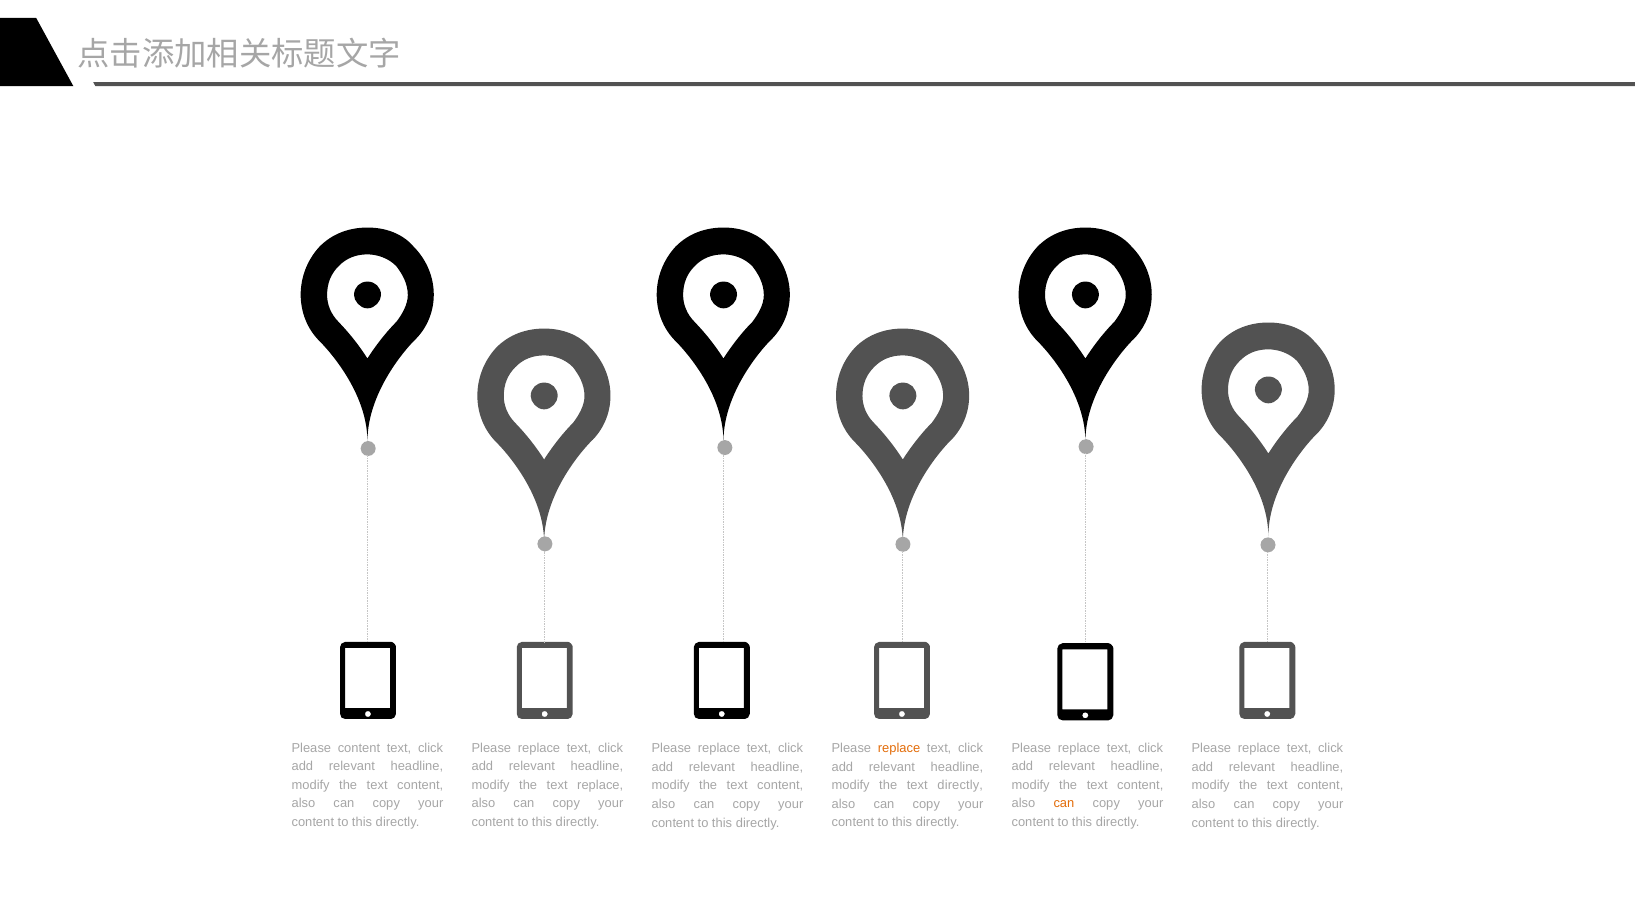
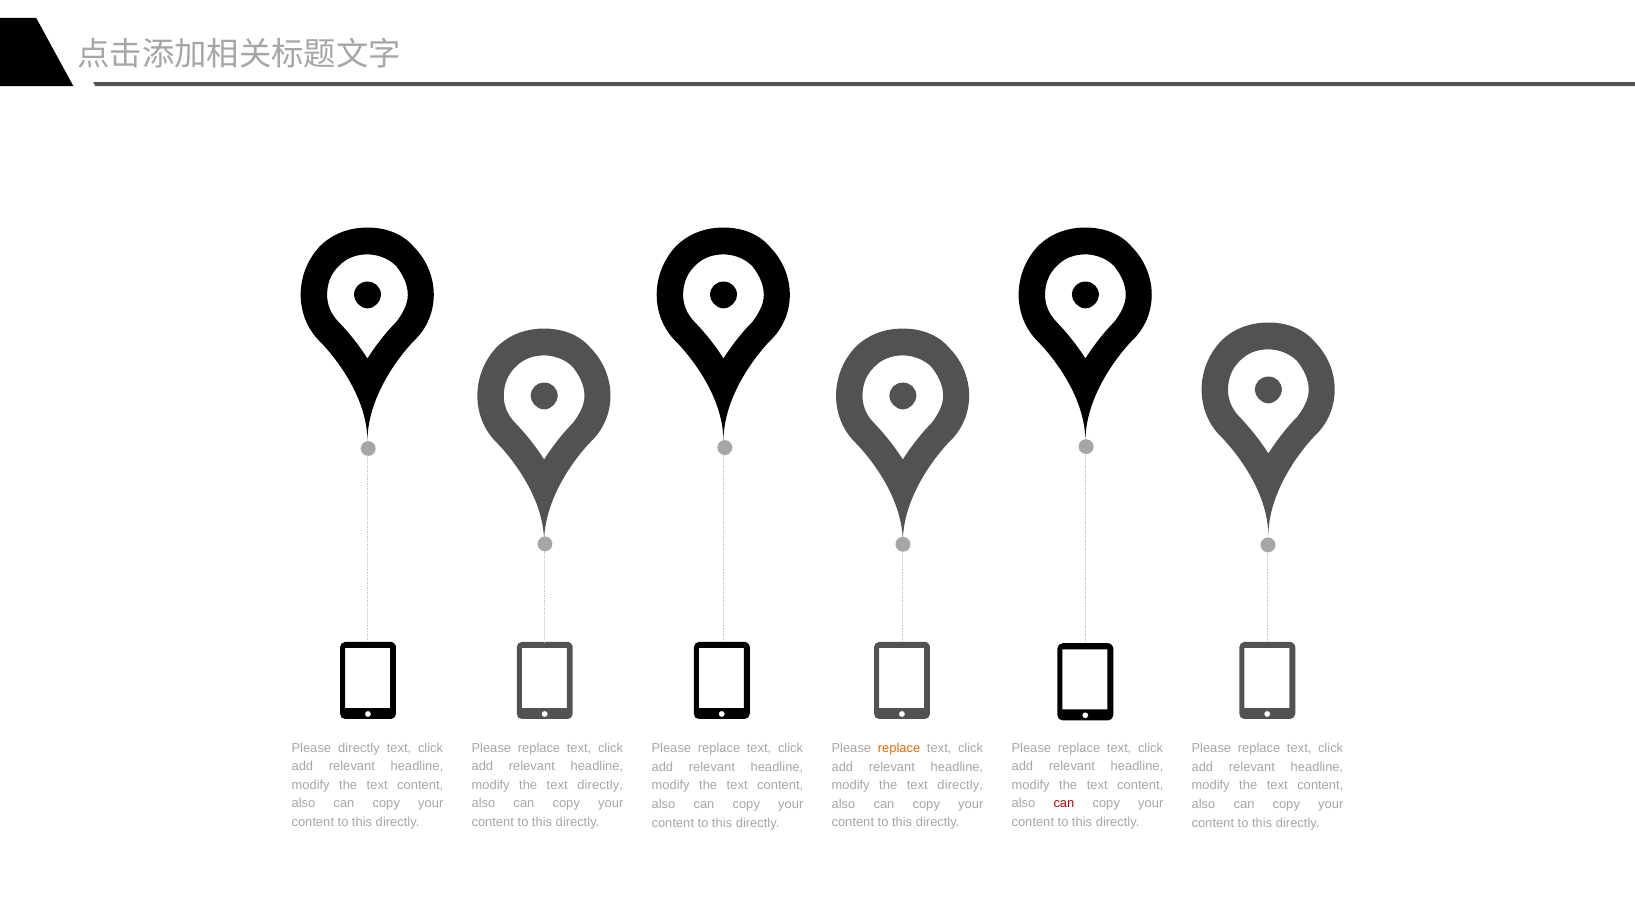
Please content: content -> directly (359, 748)
replace: replace -> directly (600, 785)
can colour: orange -> red (1064, 803)
